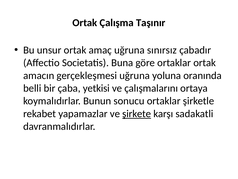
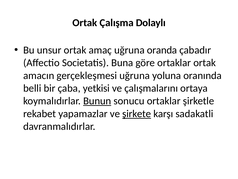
Taşınır: Taşınır -> Dolaylı (151, 23)
sınırsız: sınırsız -> oranda (162, 50)
Bunun underline: none -> present (97, 101)
